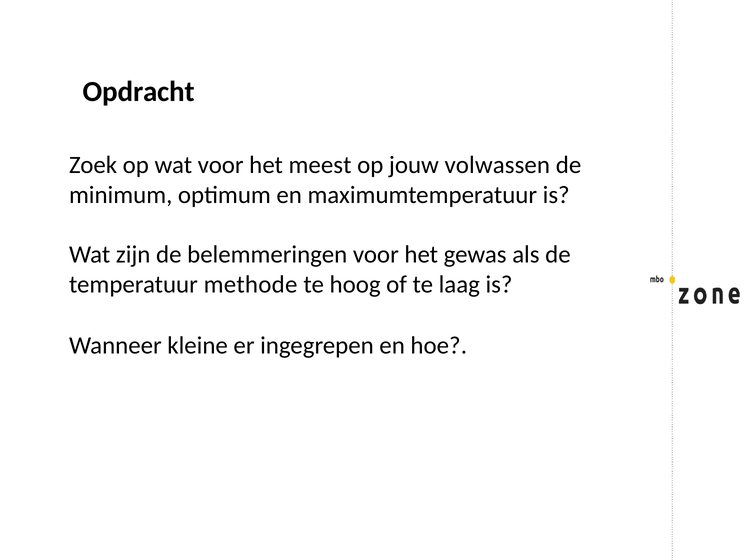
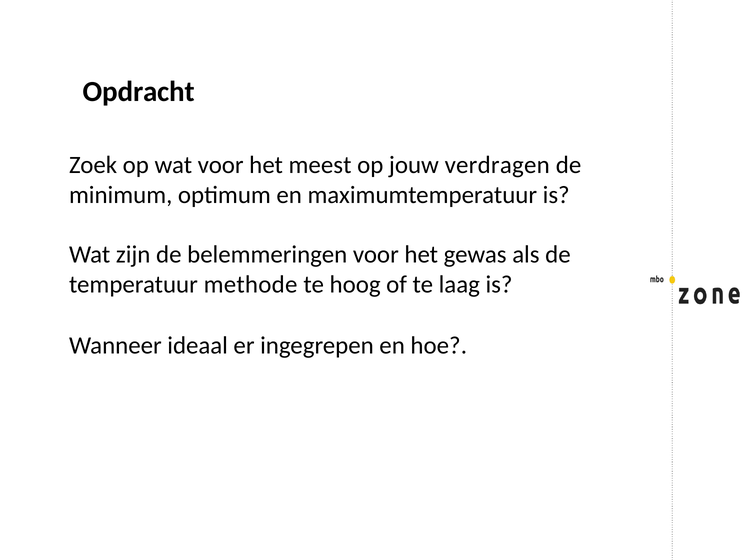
volwassen: volwassen -> verdragen (497, 165)
kleine: kleine -> ideaal (198, 345)
